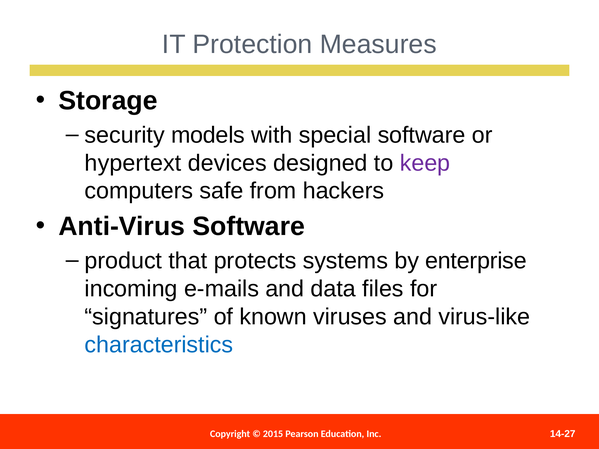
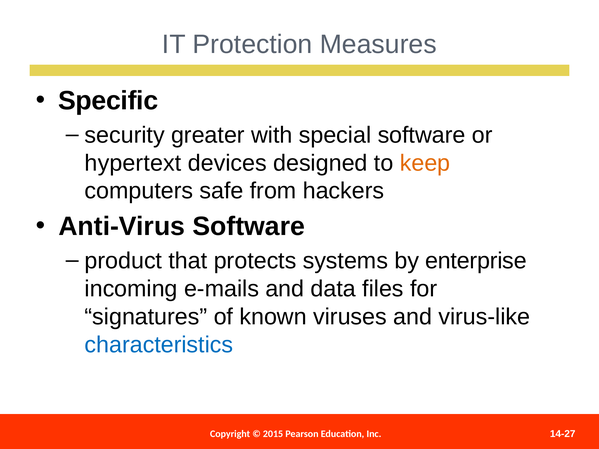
Storage: Storage -> Specific (108, 101)
models: models -> greater (208, 135)
keep colour: purple -> orange (425, 163)
